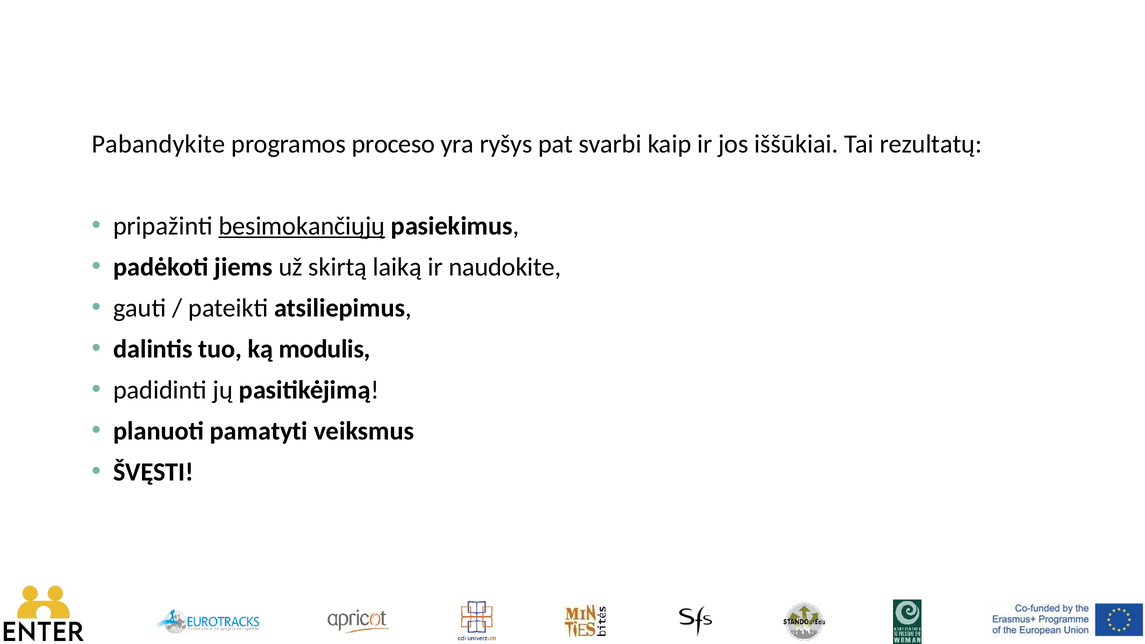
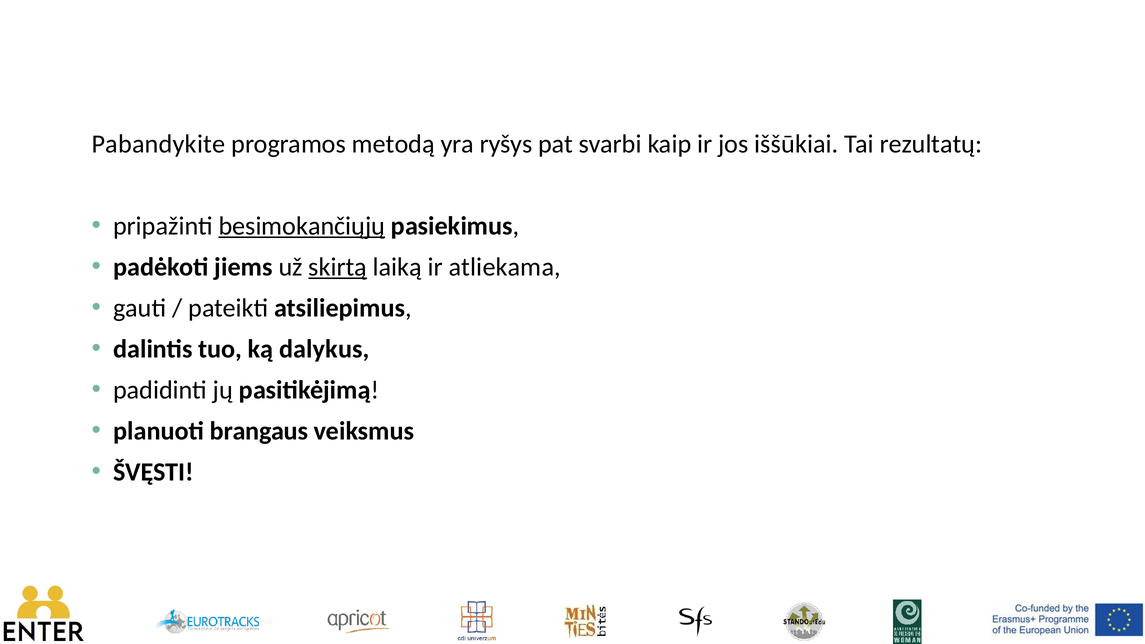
proceso: proceso -> metodą (393, 144)
skirtą underline: none -> present (338, 267)
naudokite: naudokite -> atliekama (505, 267)
modulis: modulis -> dalykus (324, 349)
pamatyti: pamatyti -> brangaus (259, 431)
